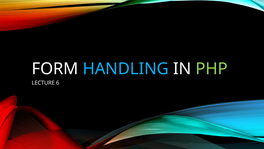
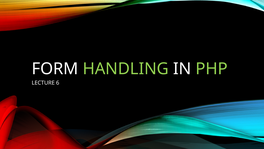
HANDLING colour: light blue -> light green (126, 69)
